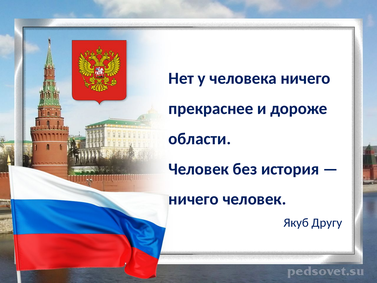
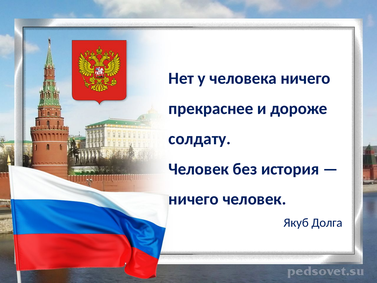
области: области -> солдату (200, 139)
Другу: Другу -> Долга (327, 223)
